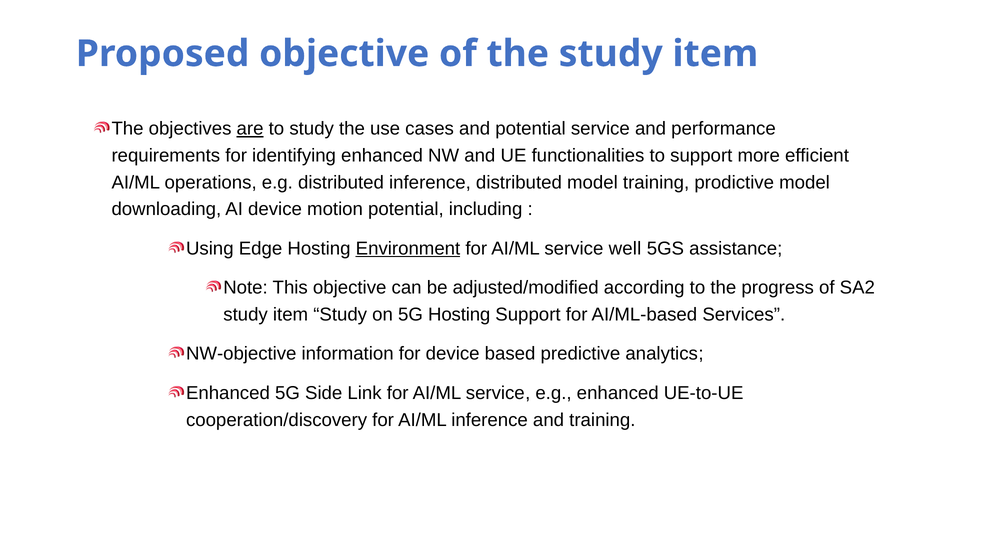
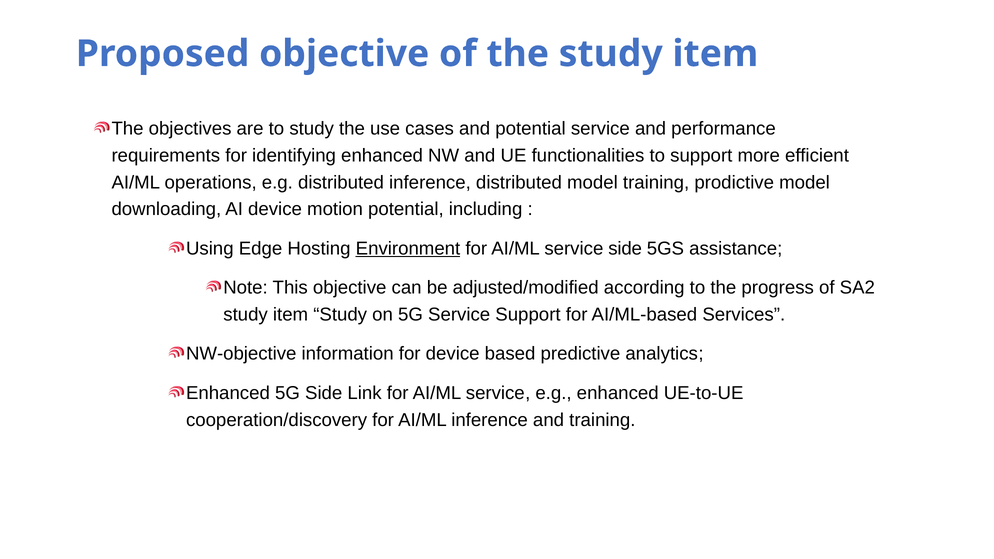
are underline: present -> none (250, 129)
service well: well -> side (625, 248)
5G Hosting: Hosting -> Service (459, 315)
